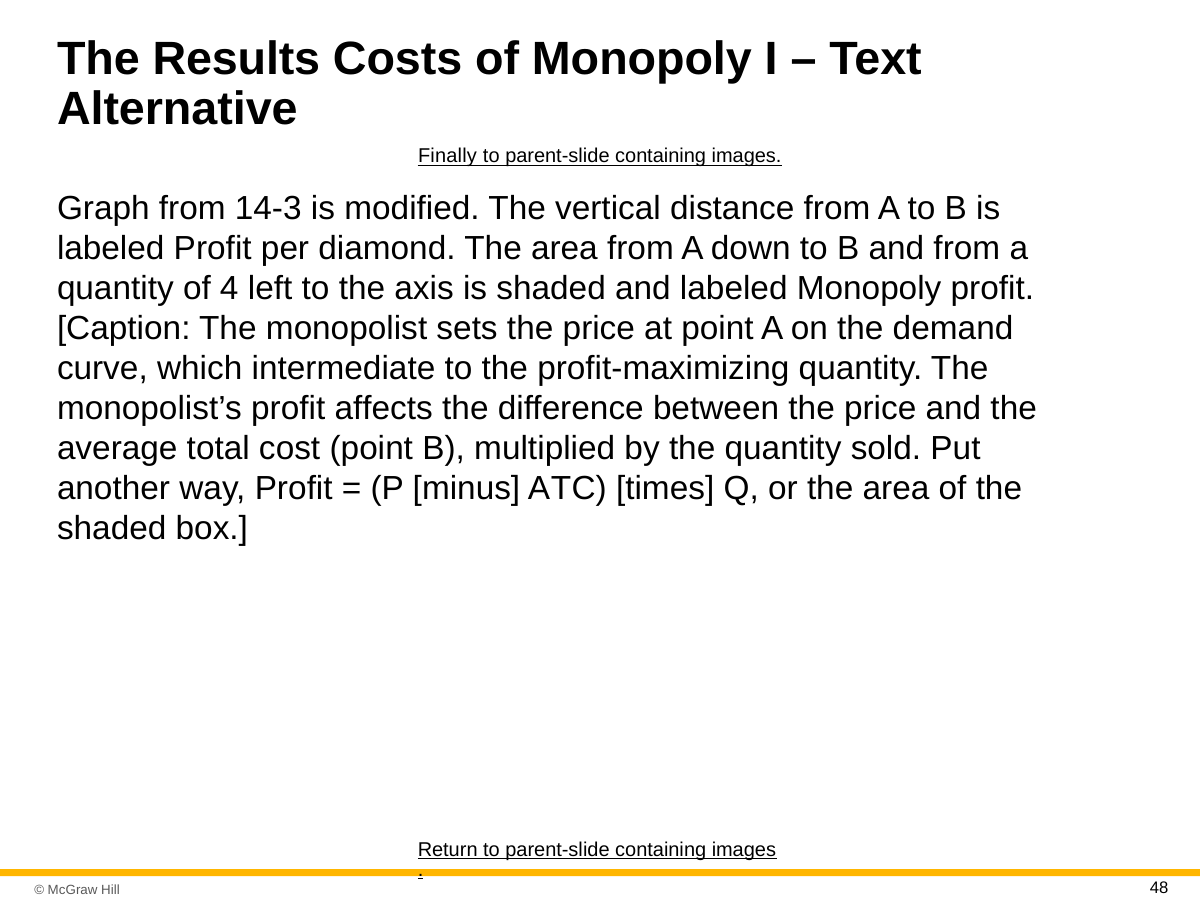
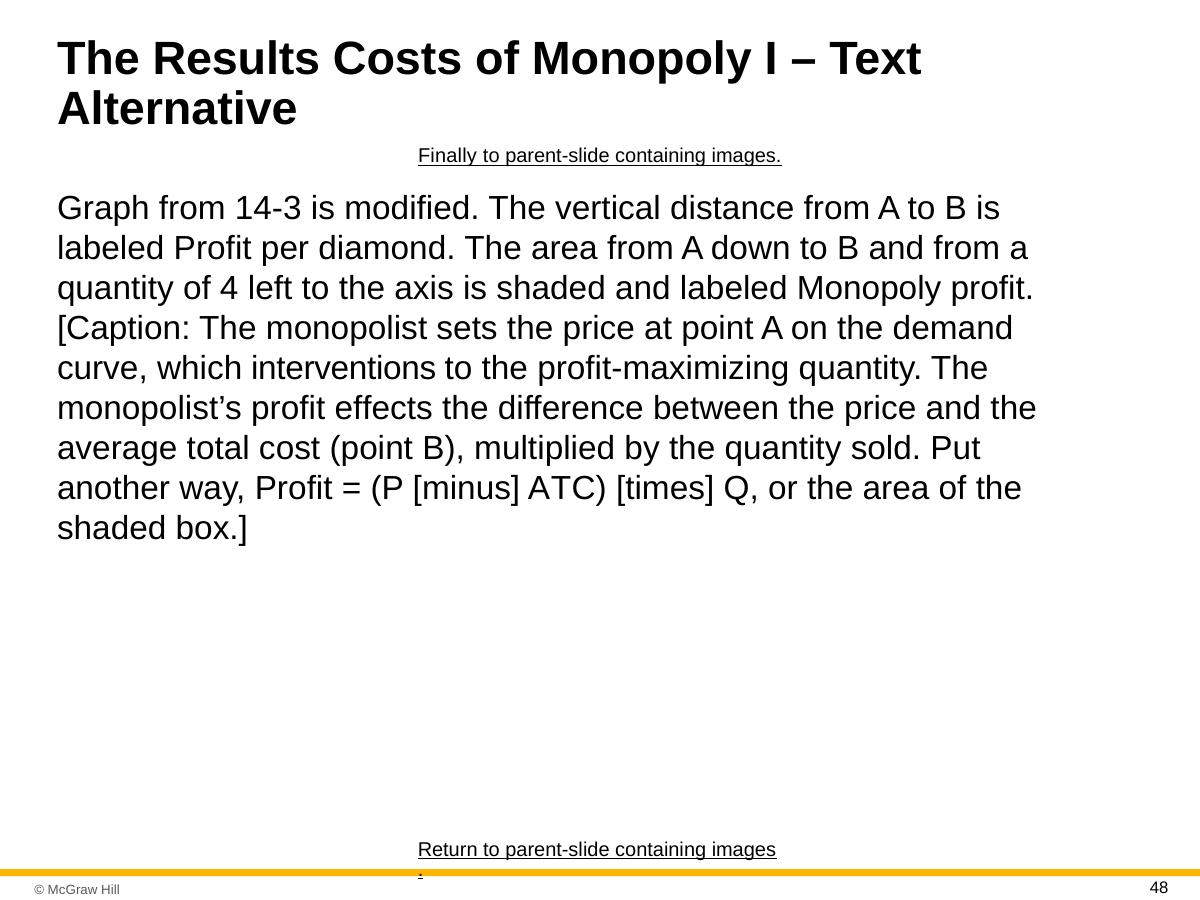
intermediate: intermediate -> interventions (344, 368)
affects: affects -> effects (384, 408)
